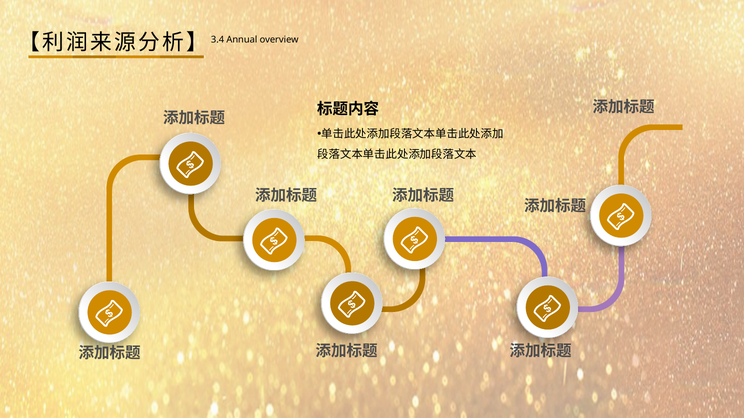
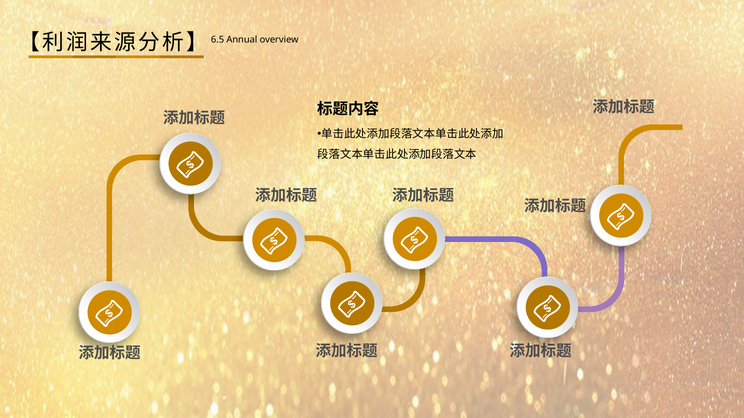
3.4: 3.4 -> 6.5 (218, 40)
